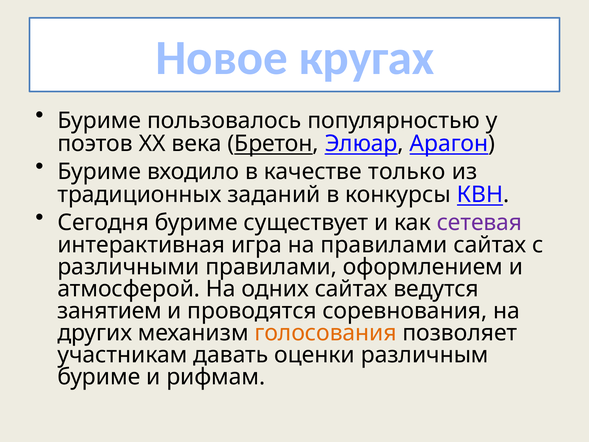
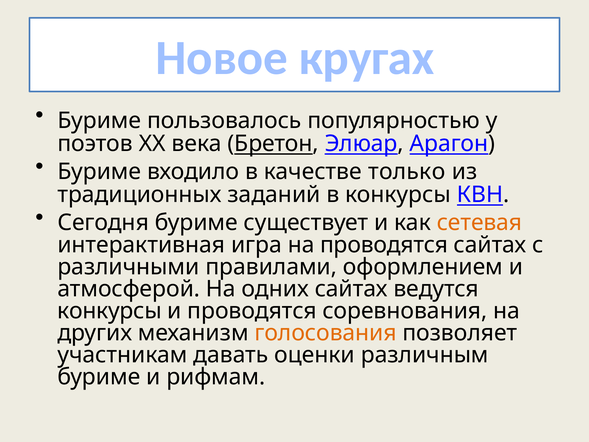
сетевая colour: purple -> orange (479, 223)
на правилами: правилами -> проводятся (384, 245)
занятием: занятием -> конкурсы (109, 311)
